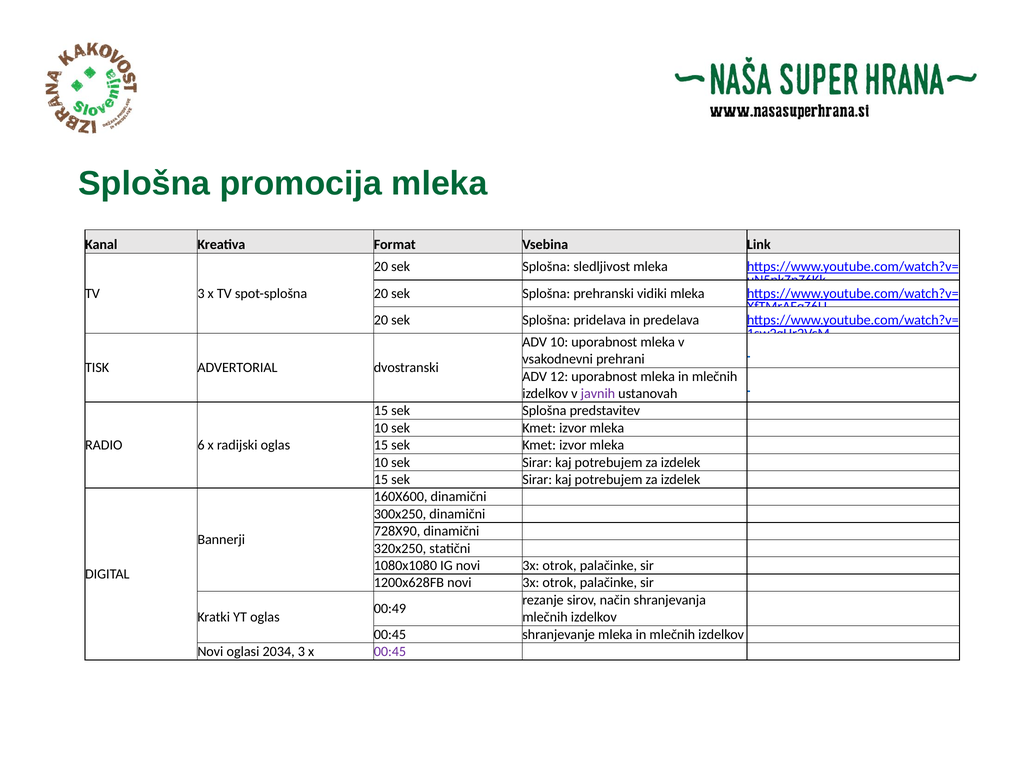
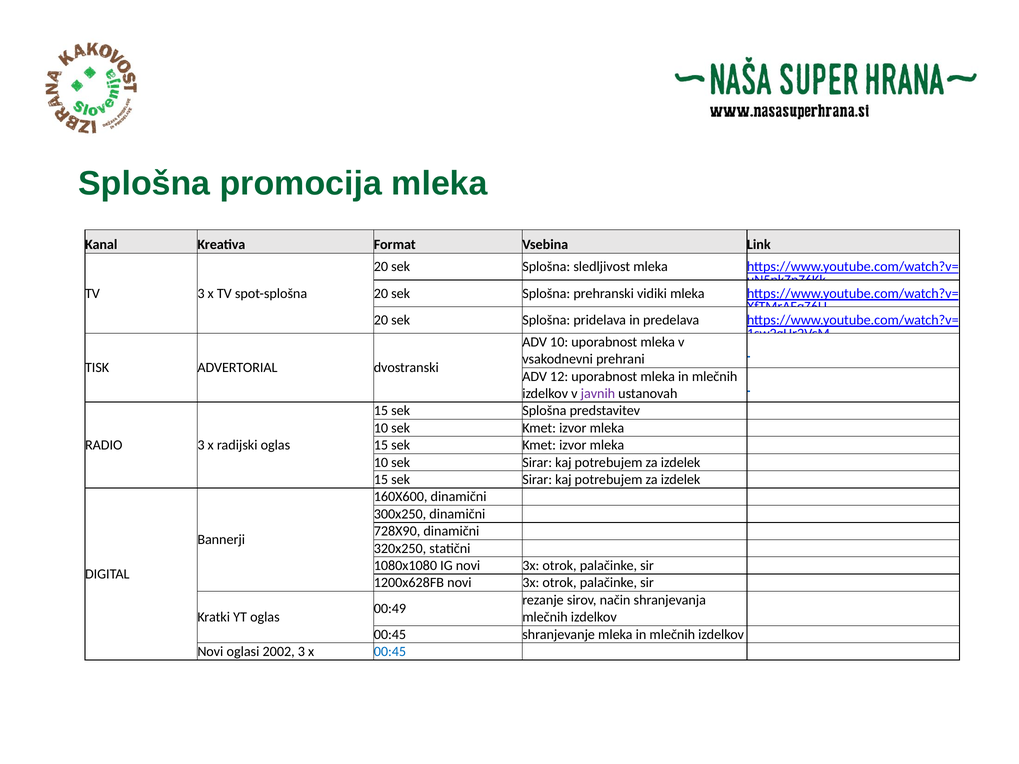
RADIO 6: 6 -> 3 (201, 445)
2034: 2034 -> 2002 (279, 652)
00:45 colour: purple -> blue (390, 652)
